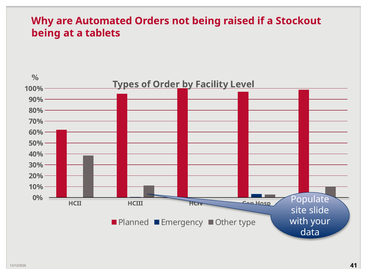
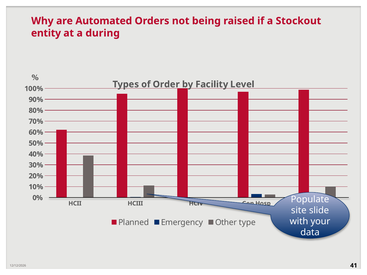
being: being -> entity (46, 33)
tablets: tablets -> during (103, 33)
